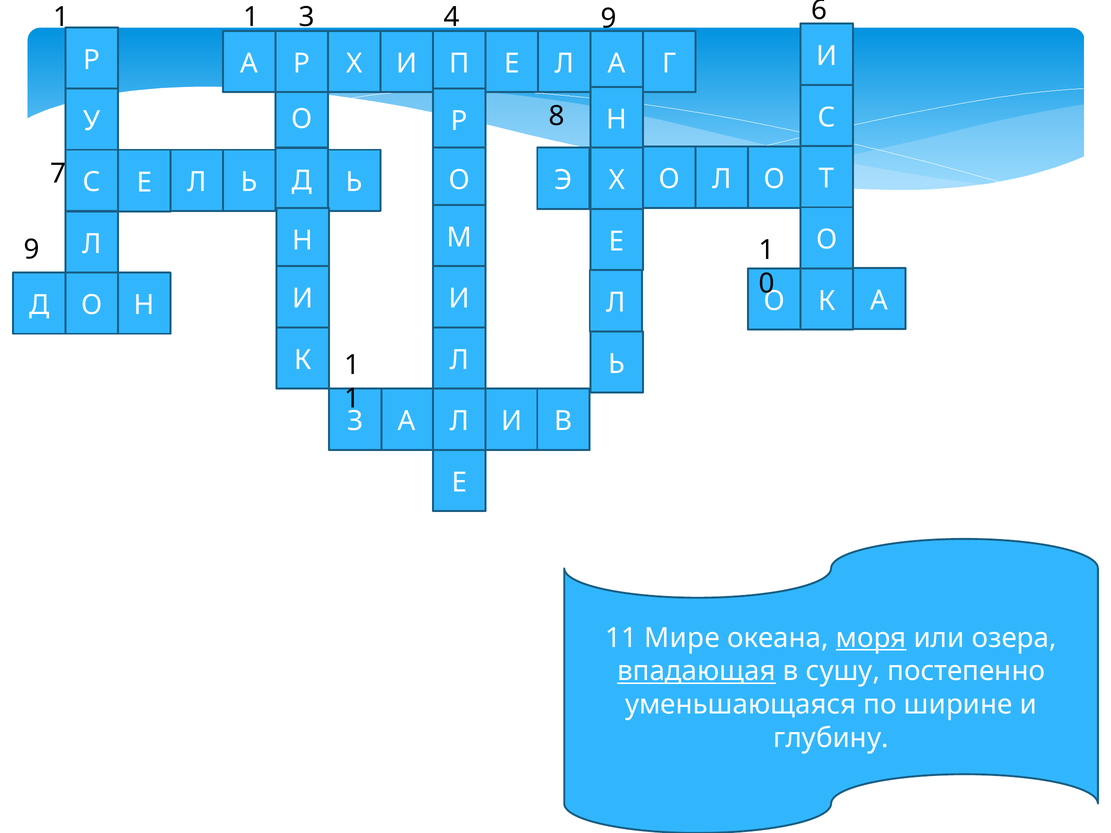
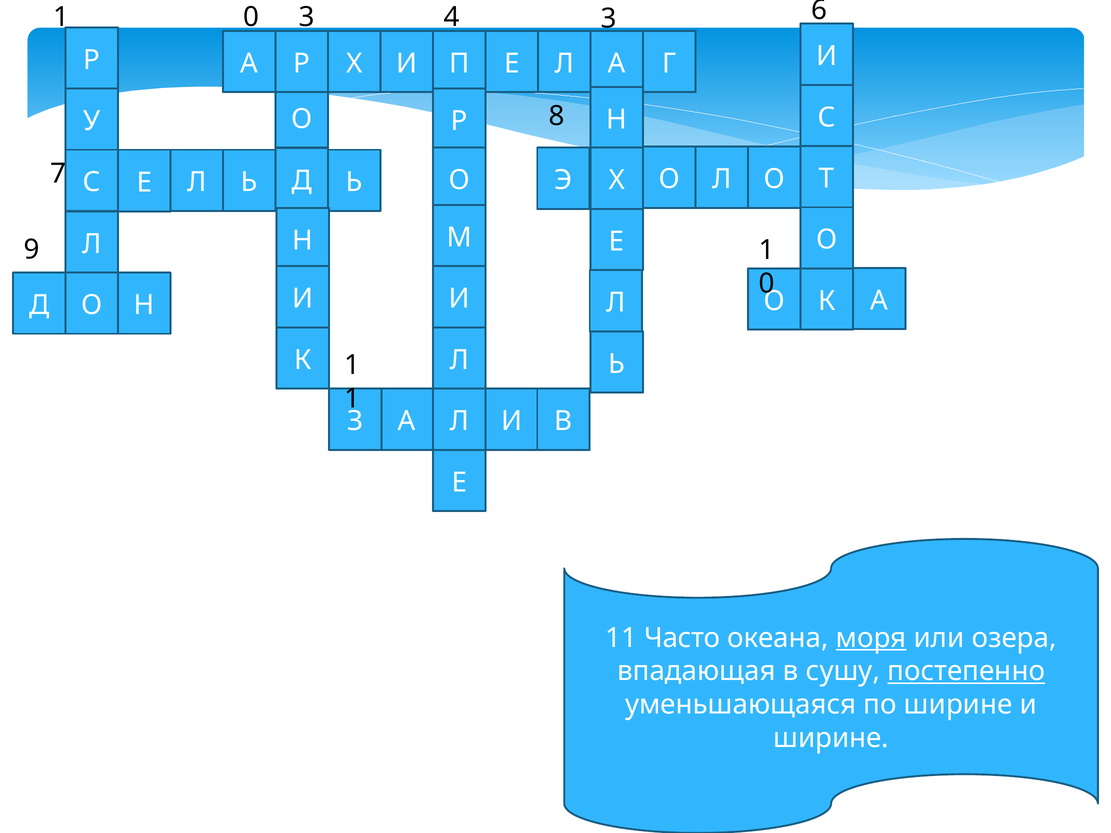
1: 1 -> 0 (251, 17)
4 9: 9 -> 3 (609, 18)
Мире: Мире -> Часто (682, 638)
впадающая underline: present -> none (696, 671)
постепенно underline: none -> present (966, 671)
глубину: глубину -> ширине (831, 738)
